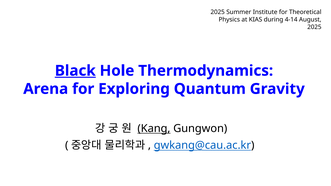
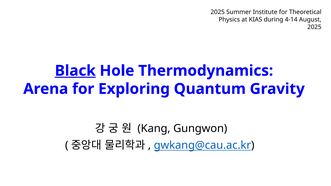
Kang underline: present -> none (154, 129)
